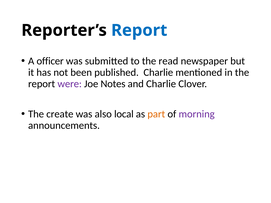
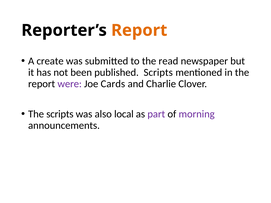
Report colour: blue -> orange (139, 30)
officer: officer -> create (50, 61)
published Charlie: Charlie -> Scripts (158, 72)
Notes: Notes -> Cards (113, 84)
The create: create -> scripts (60, 114)
part colour: orange -> purple (156, 114)
